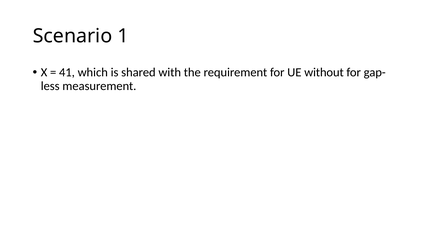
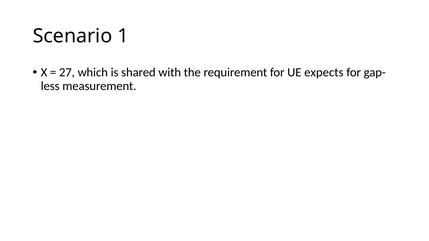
41: 41 -> 27 (67, 73)
without: without -> expects (324, 73)
